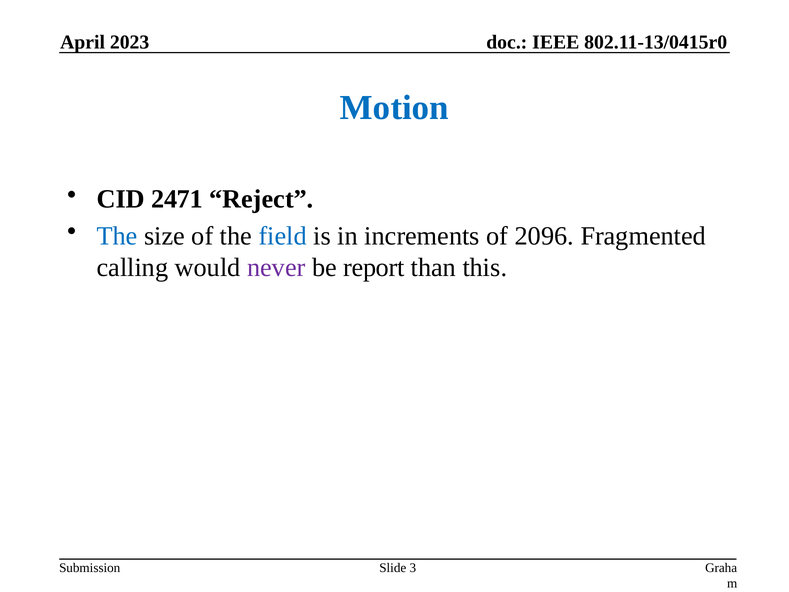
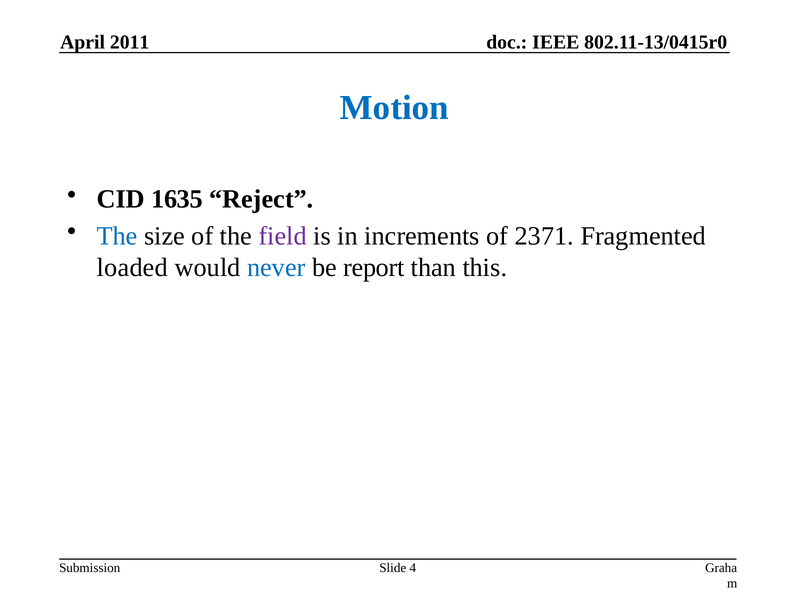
2023: 2023 -> 2011 (130, 42)
2471: 2471 -> 1635 (177, 199)
field colour: blue -> purple (283, 236)
2096: 2096 -> 2371 (544, 236)
calling: calling -> loaded (132, 267)
never colour: purple -> blue (276, 267)
3: 3 -> 4 (413, 568)
